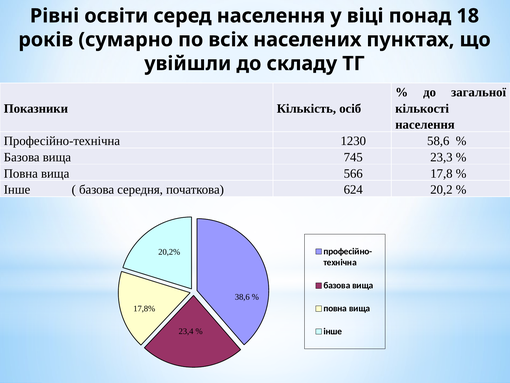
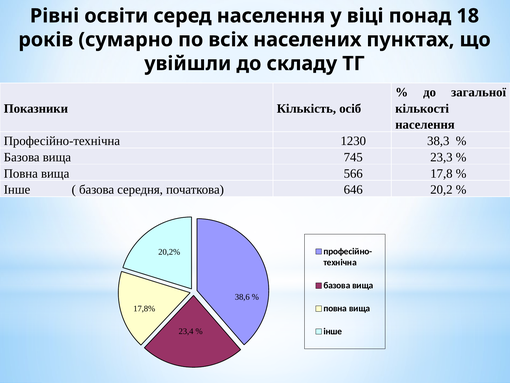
58,6: 58,6 -> 38,3 (438, 141)
624: 624 -> 646 (353, 190)
